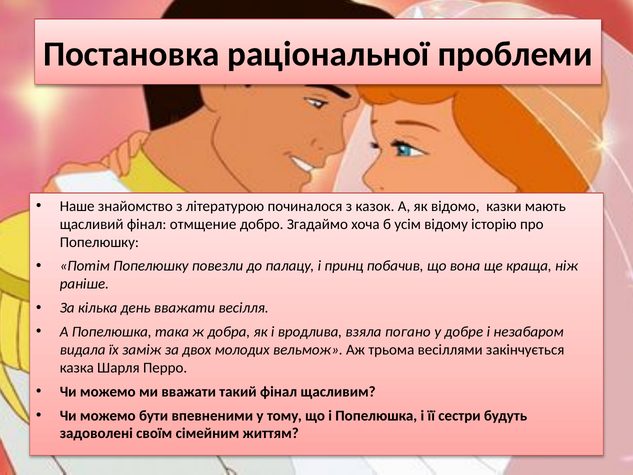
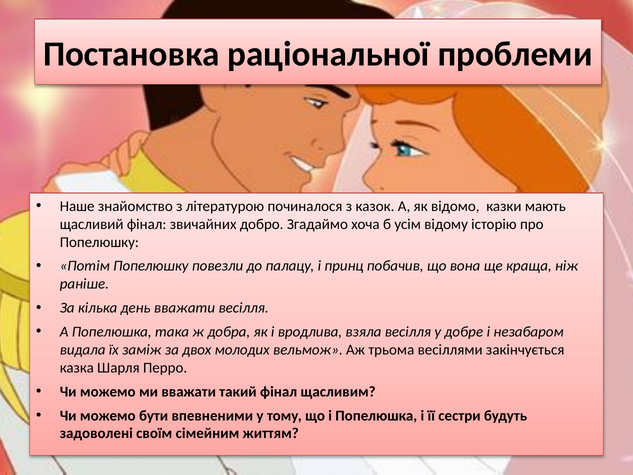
отмщение: отмщение -> звичайних (203, 224)
взяла погано: погано -> весілля (408, 332)
